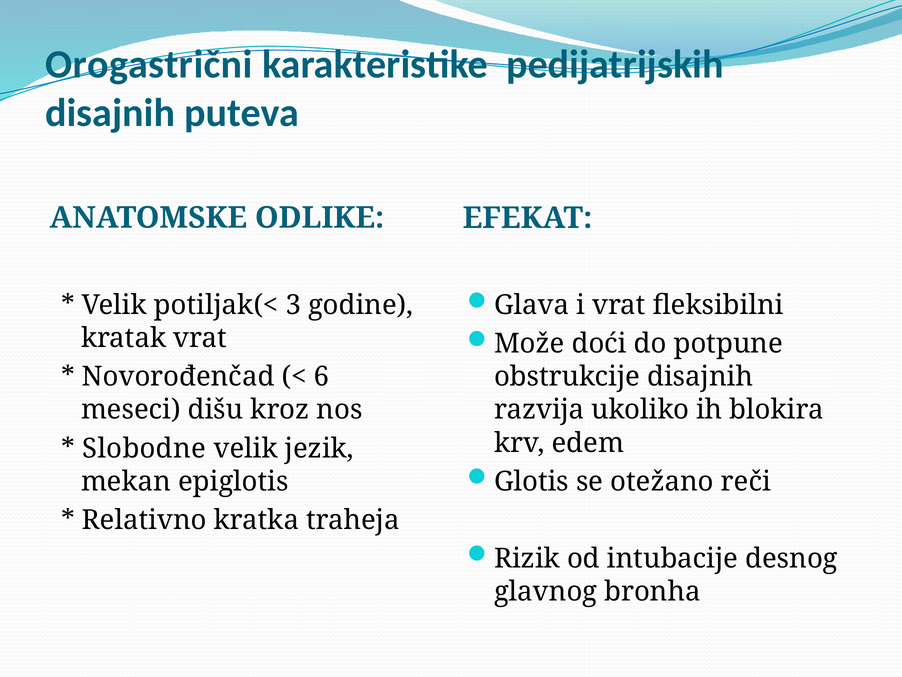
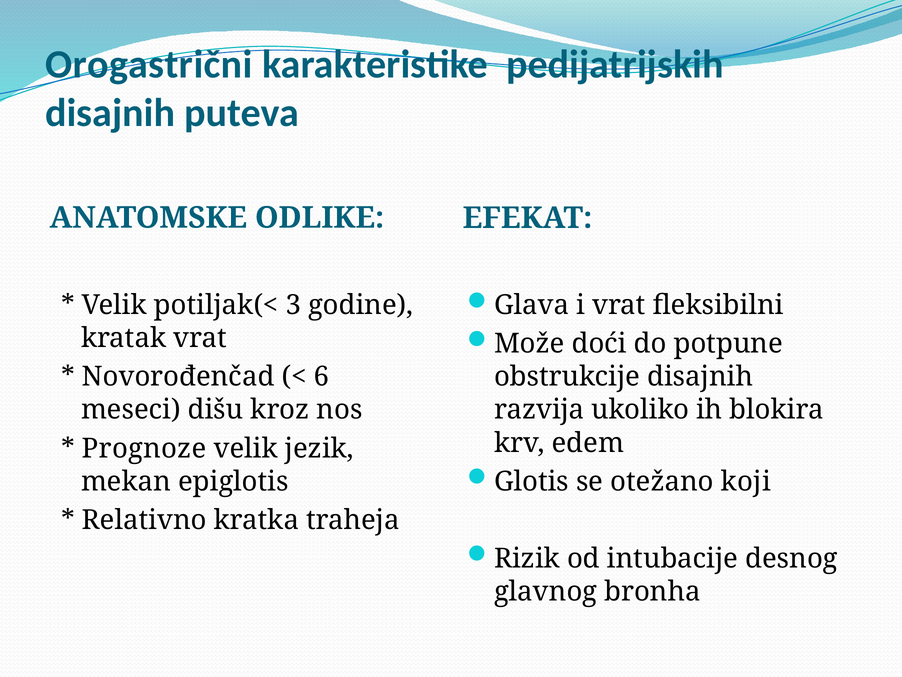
Slobodne: Slobodne -> Prognoze (144, 448)
reči: reči -> koji (746, 481)
